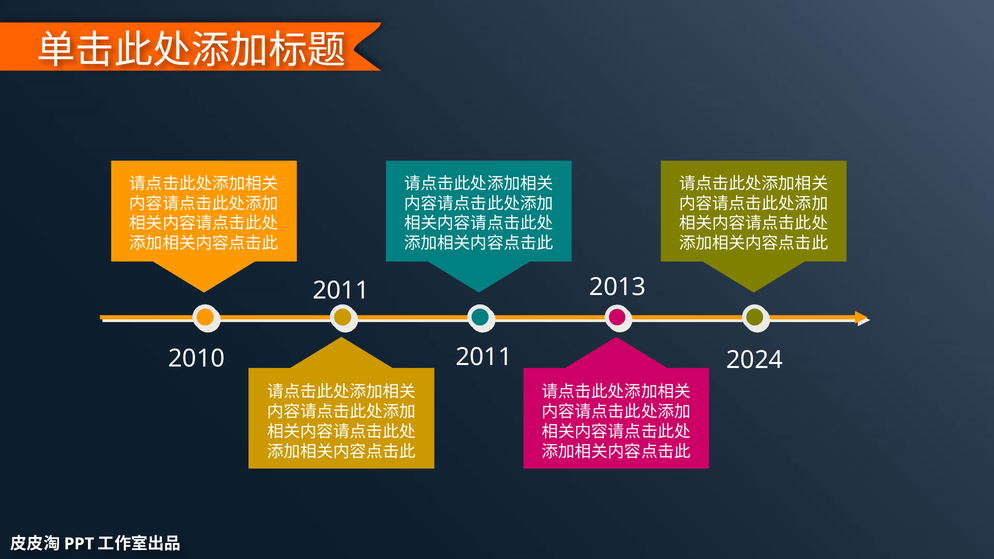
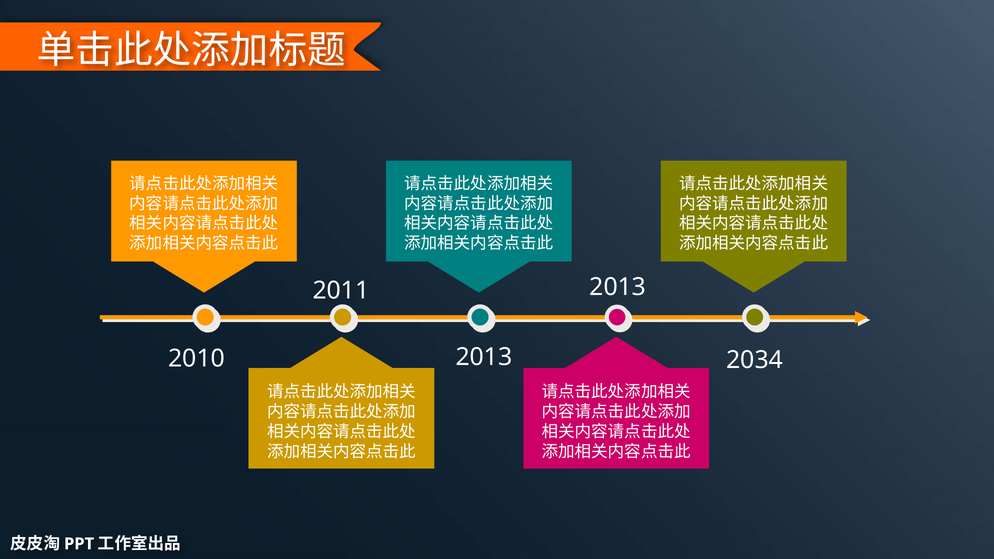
2011: 2011 -> 2013 (484, 357)
2024: 2024 -> 2034 (755, 360)
